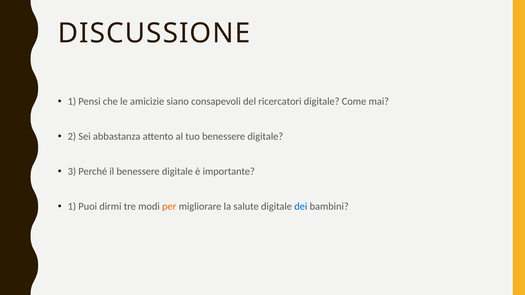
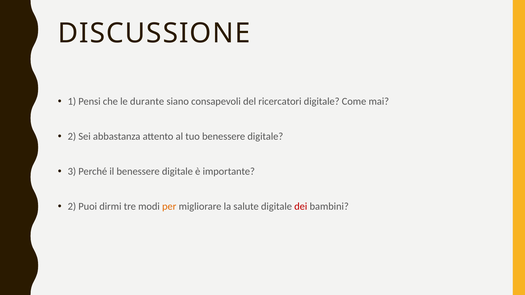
amicizie: amicizie -> durante (147, 102)
1: 1 -> 2 (72, 207)
dei colour: blue -> red (301, 207)
